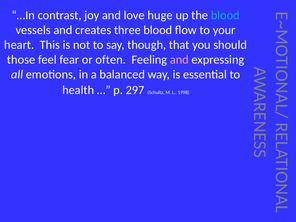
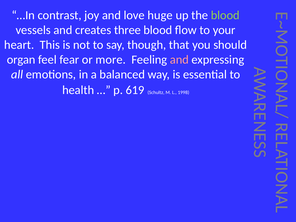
blood colour: light blue -> light green (225, 15)
those: those -> organ (21, 60)
often: often -> more (111, 60)
297: 297 -> 619 (135, 90)
